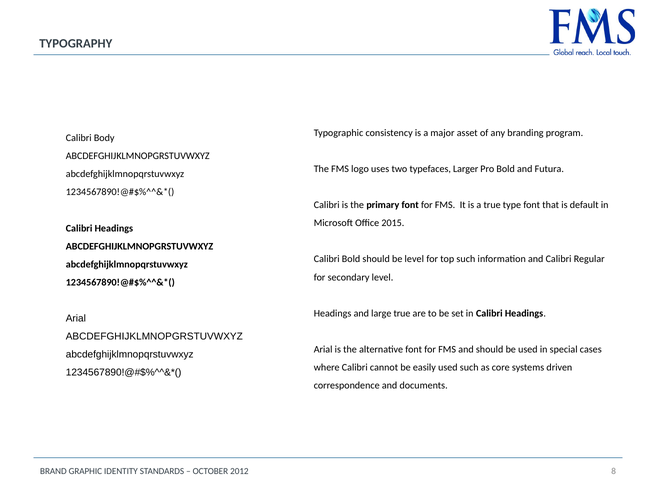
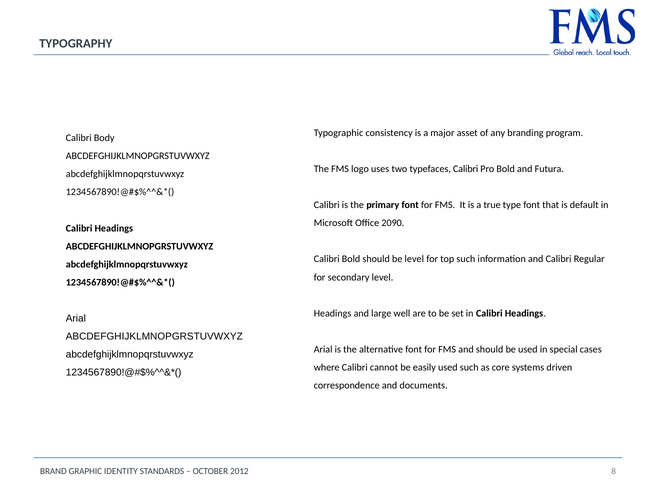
typefaces Larger: Larger -> Calibri (466, 169)
2015: 2015 -> 2090 (393, 223)
large true: true -> well (402, 313)
